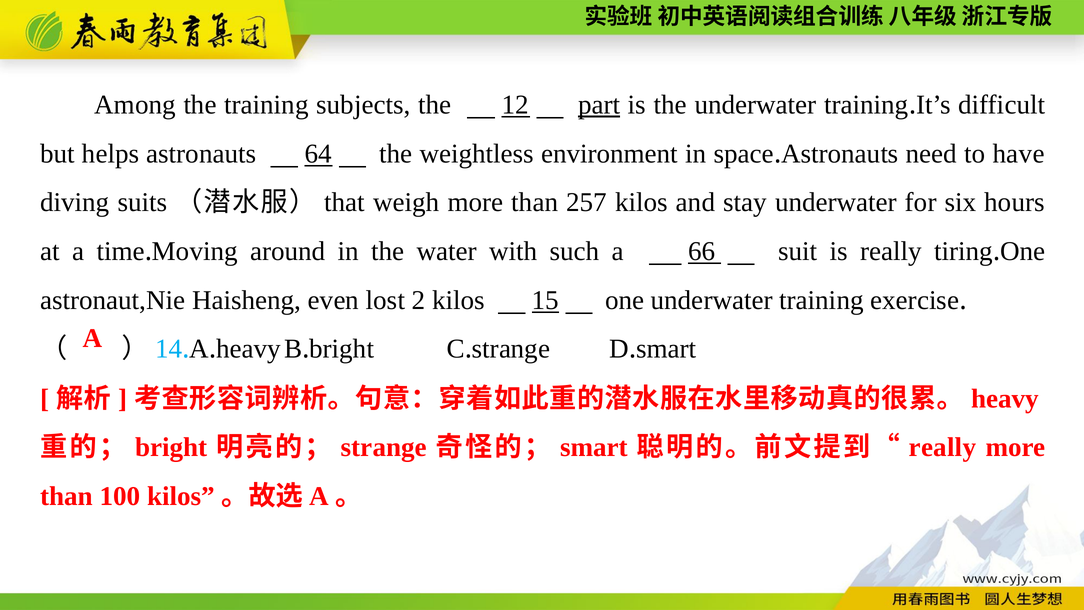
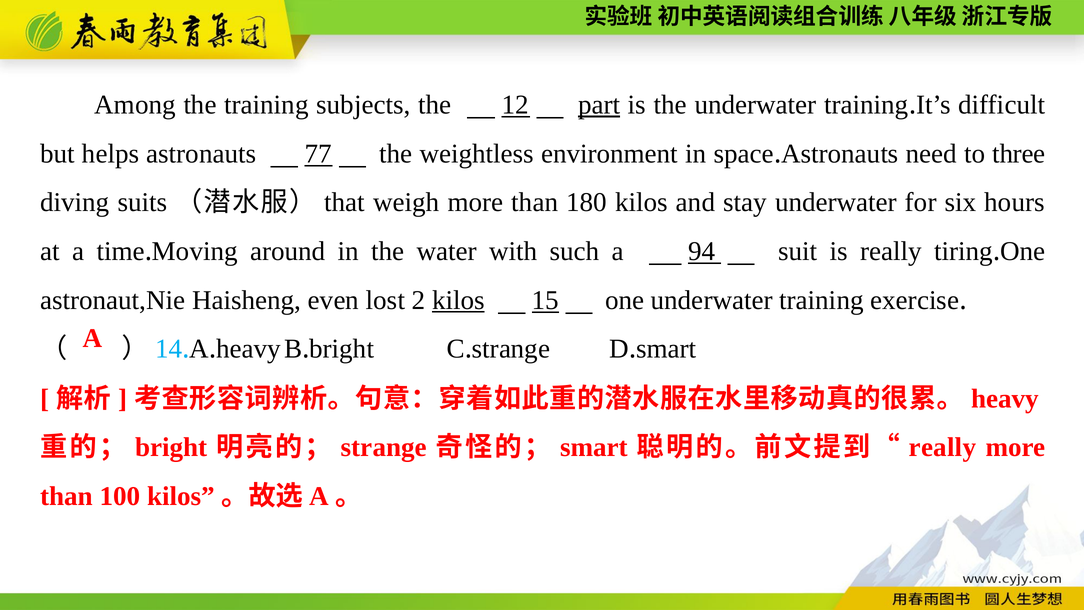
64: 64 -> 77 (318, 154)
have: have -> three (1019, 154)
257: 257 -> 180 (587, 202)
66: 66 -> 94 (702, 251)
kilos underline: none -> present (458, 300)
